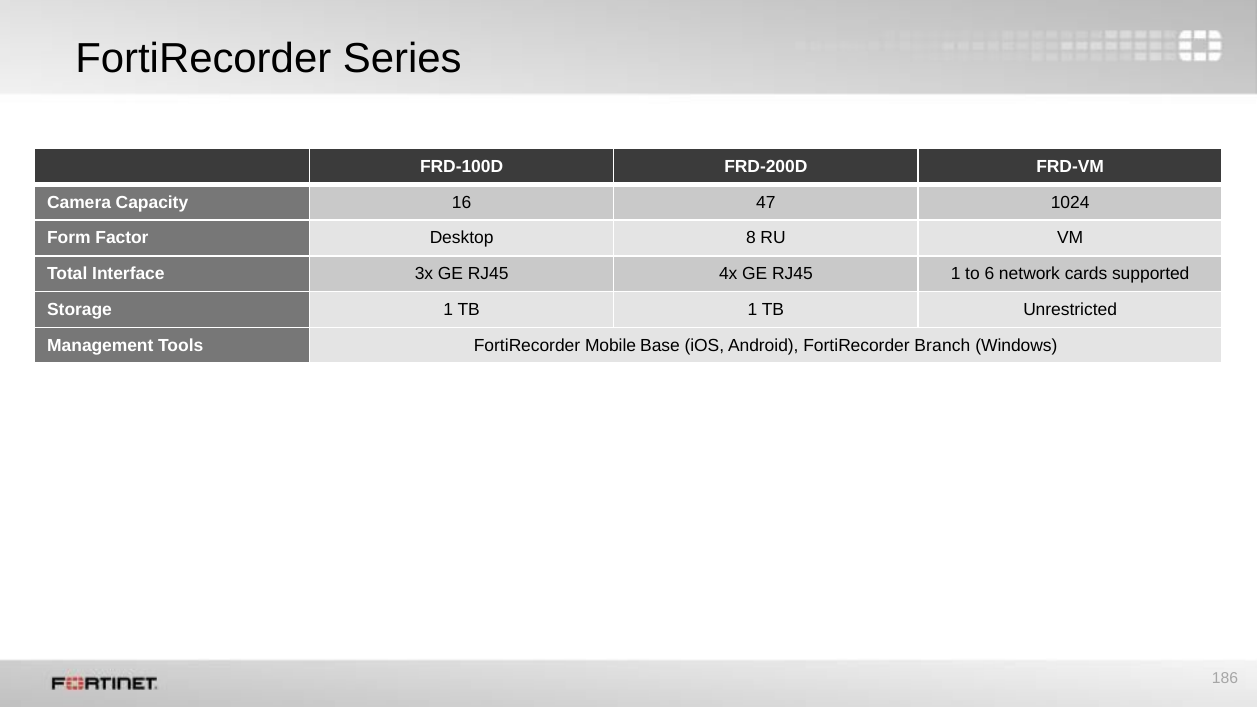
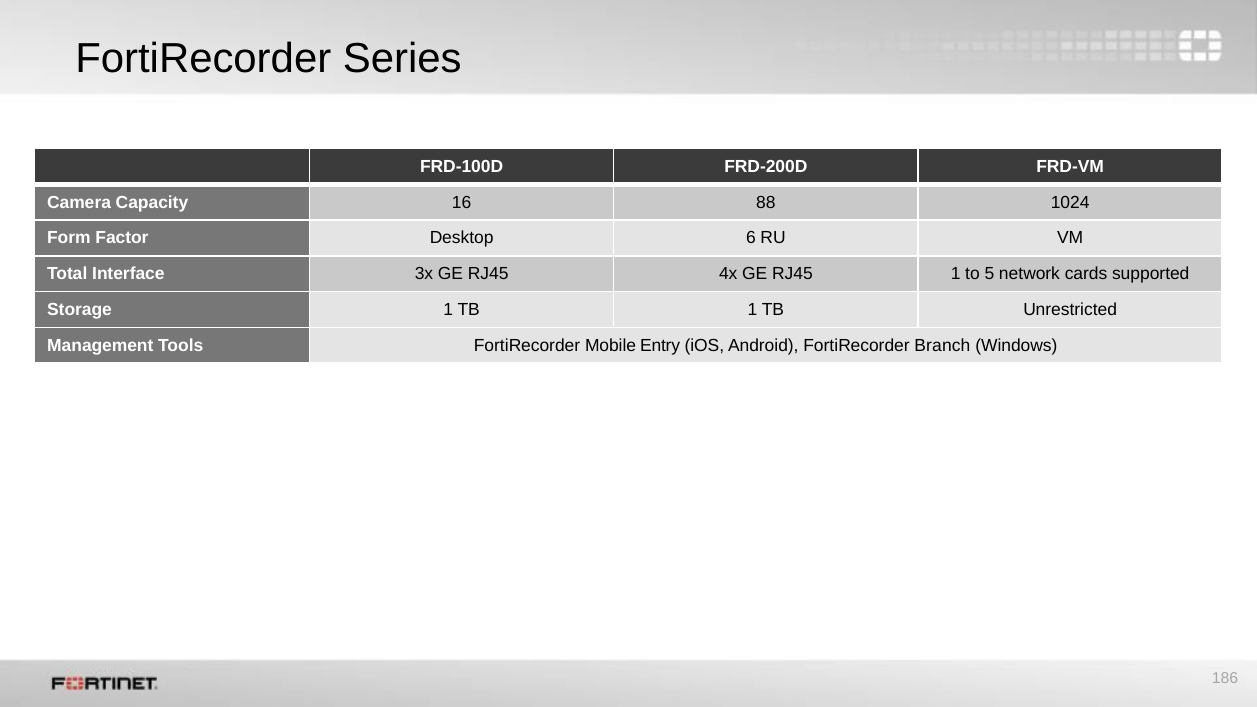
47: 47 -> 88 (766, 202)
8: 8 -> 6 (751, 238)
6: 6 -> 5 (989, 274)
Base: Base -> Entry (660, 345)
